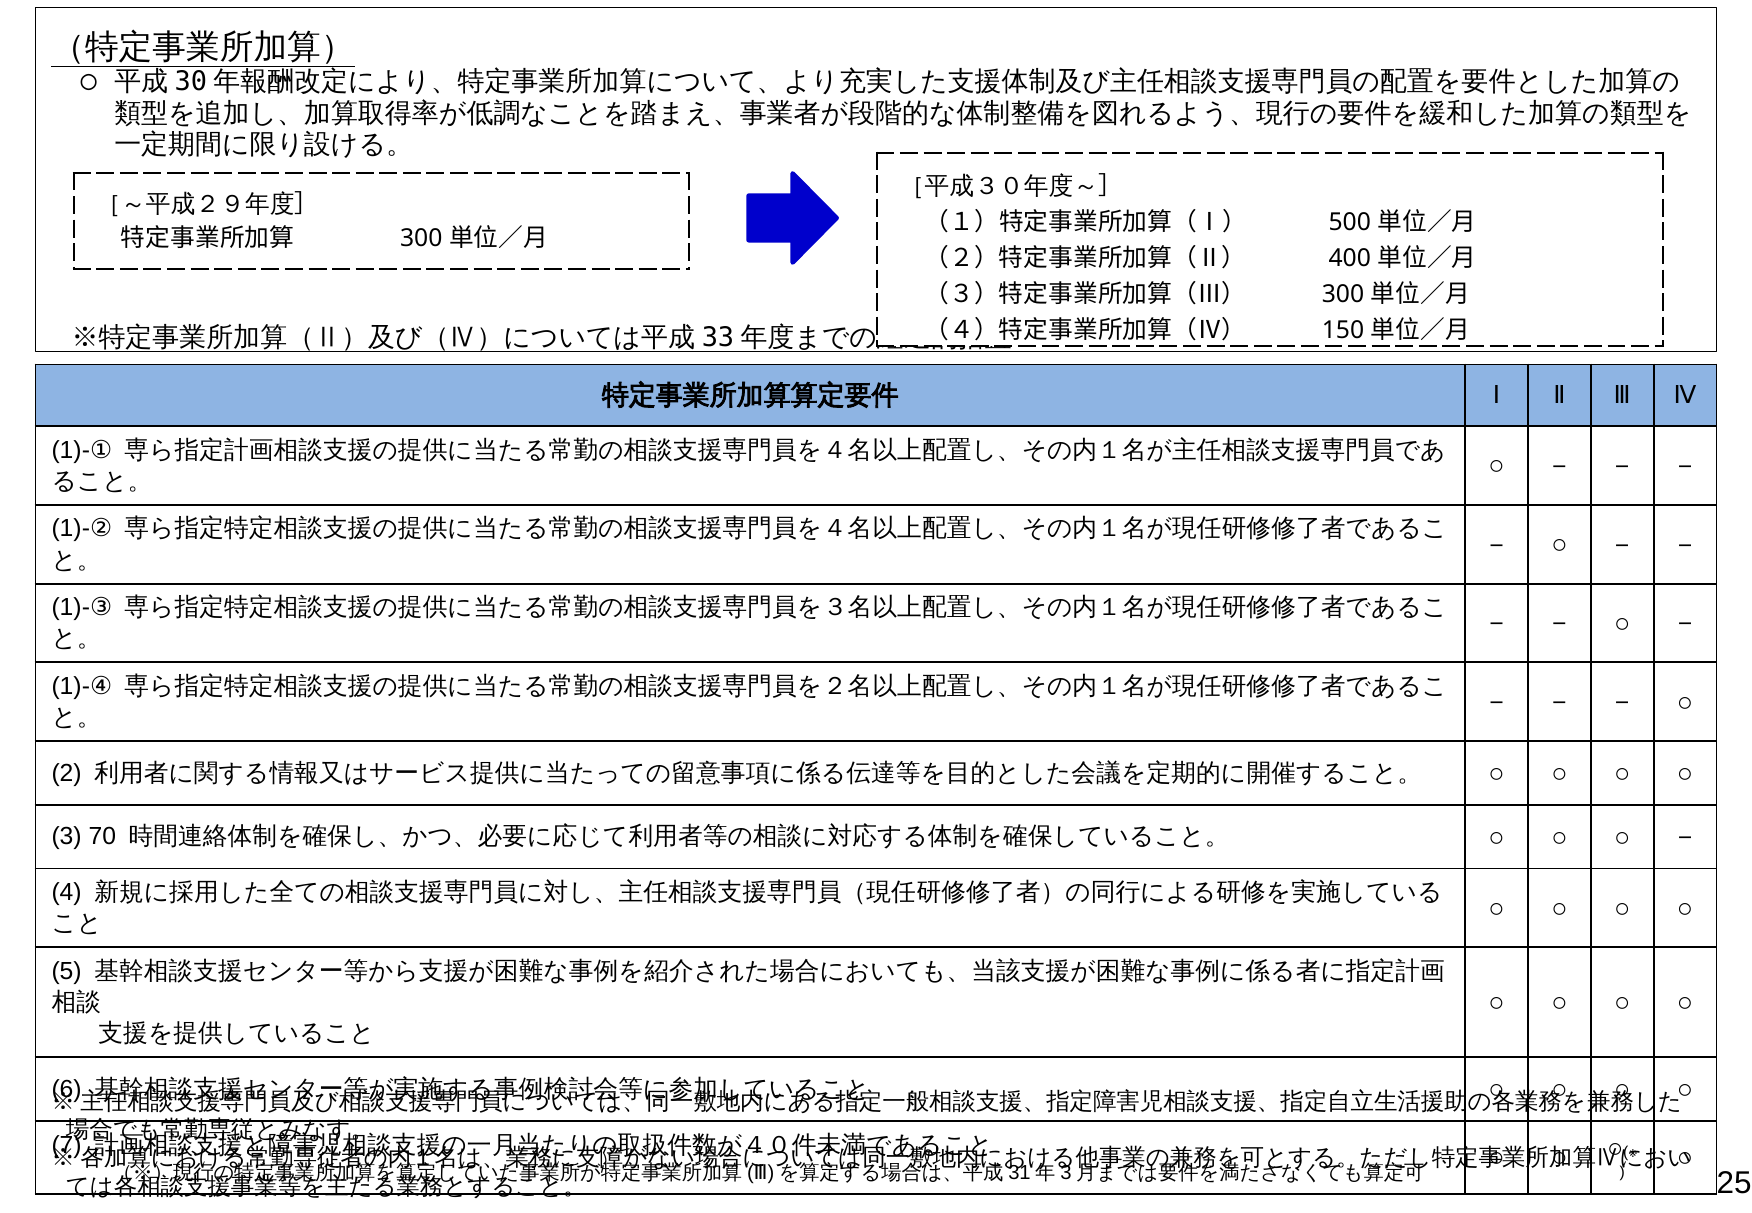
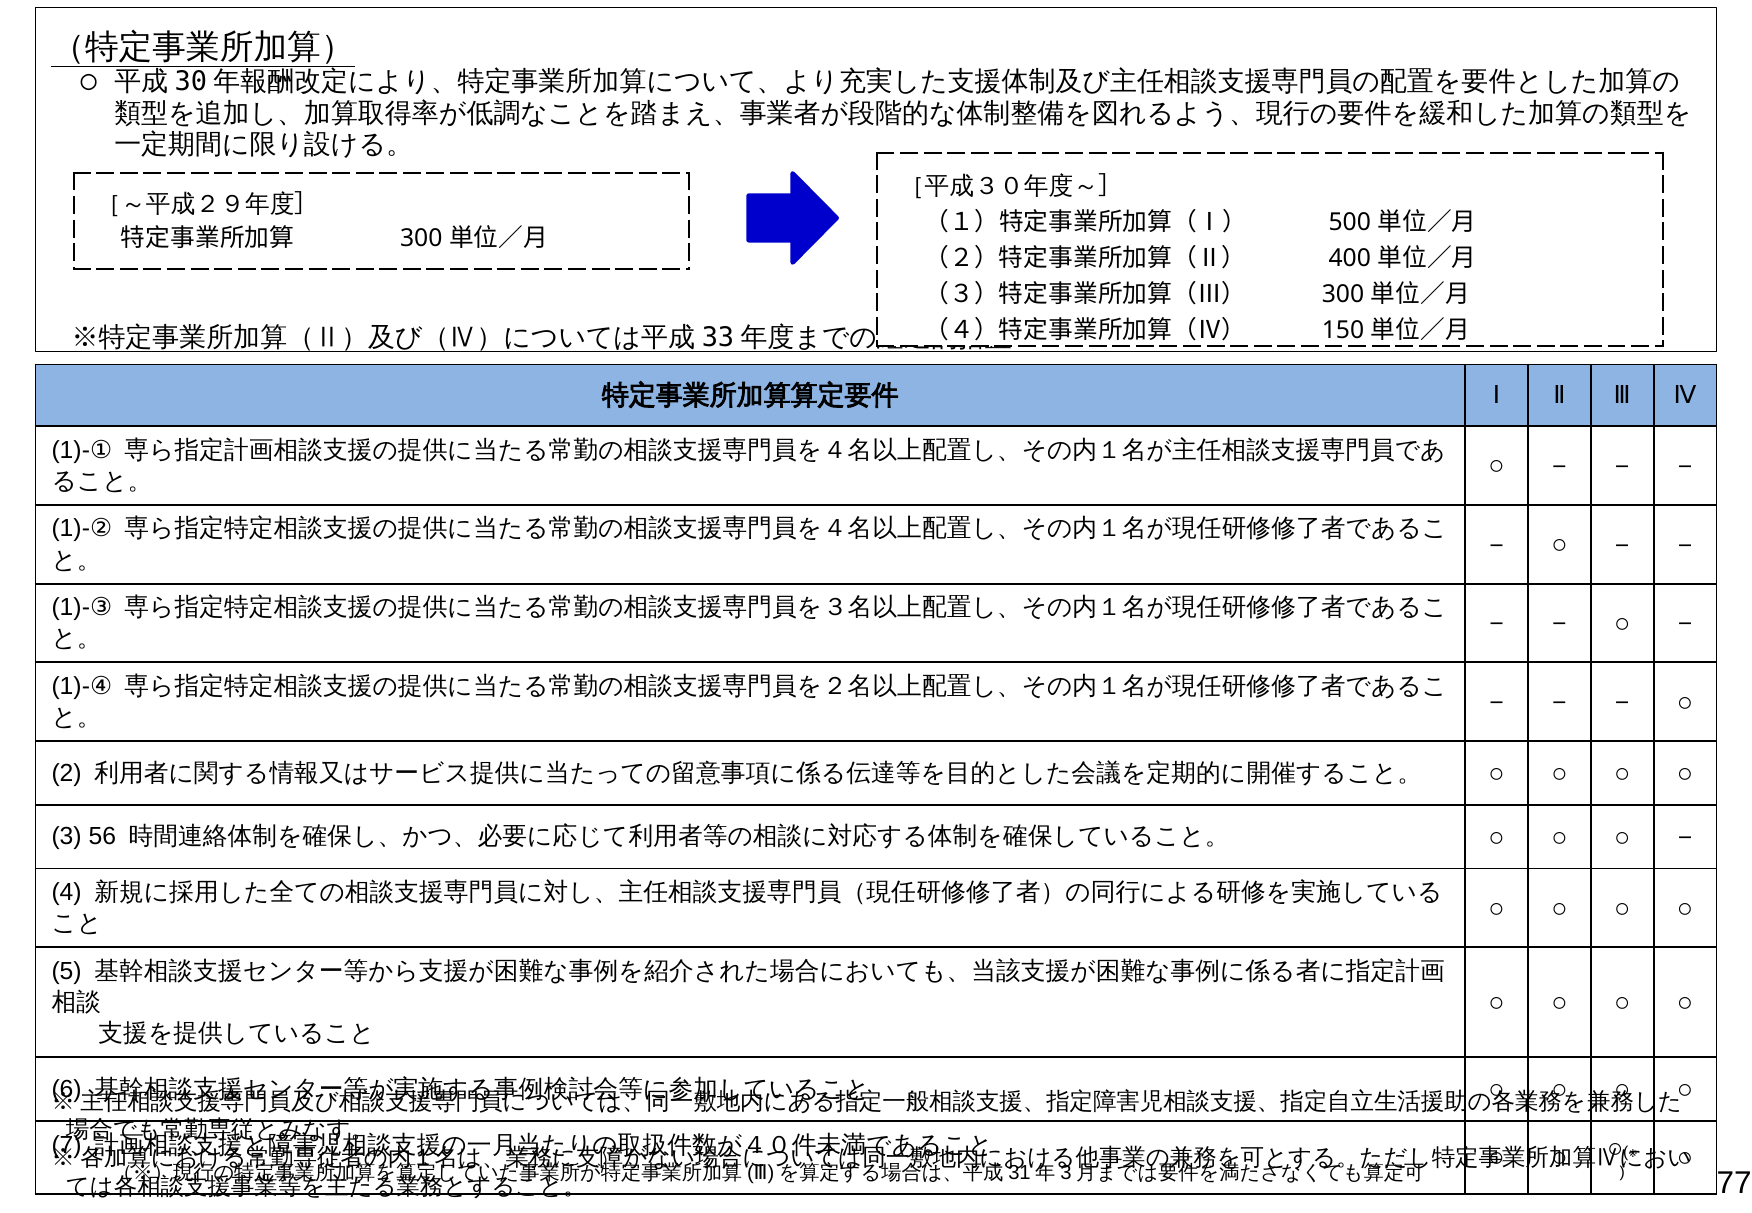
70: 70 -> 56 (102, 837)
25: 25 -> 77 (1734, 1183)
